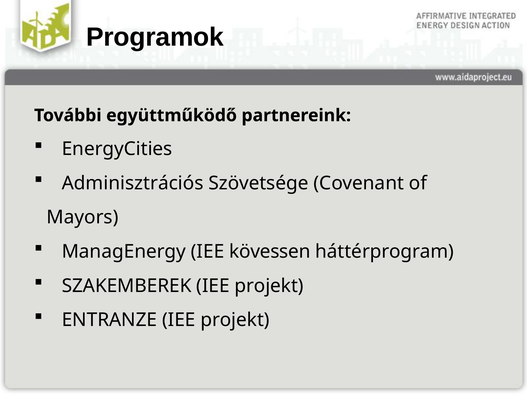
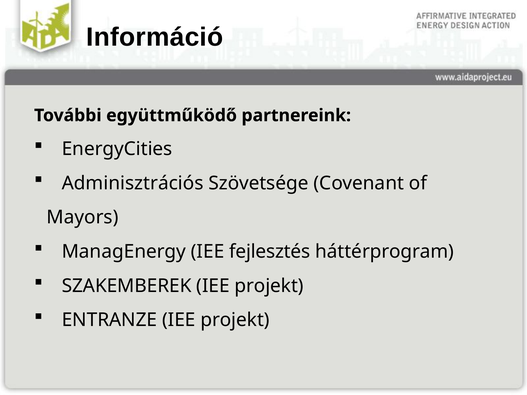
Programok: Programok -> Információ (155, 37)
kövessen: kövessen -> fejlesztés (270, 252)
